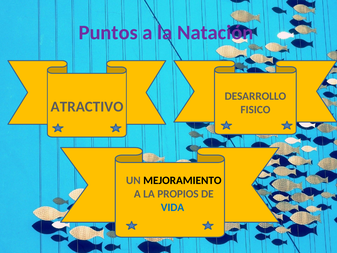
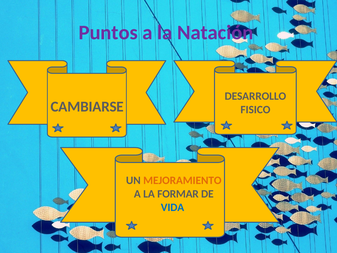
ATRACTIVO: ATRACTIVO -> CAMBIARSE (87, 106)
MEJORAMIENTO colour: black -> orange (182, 180)
PROPIOS: PROPIOS -> FORMAR (178, 194)
